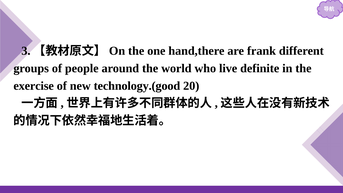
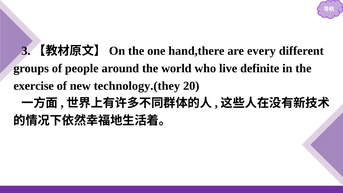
frank: frank -> every (261, 51)
technology.(good: technology.(good -> technology.(they (137, 86)
